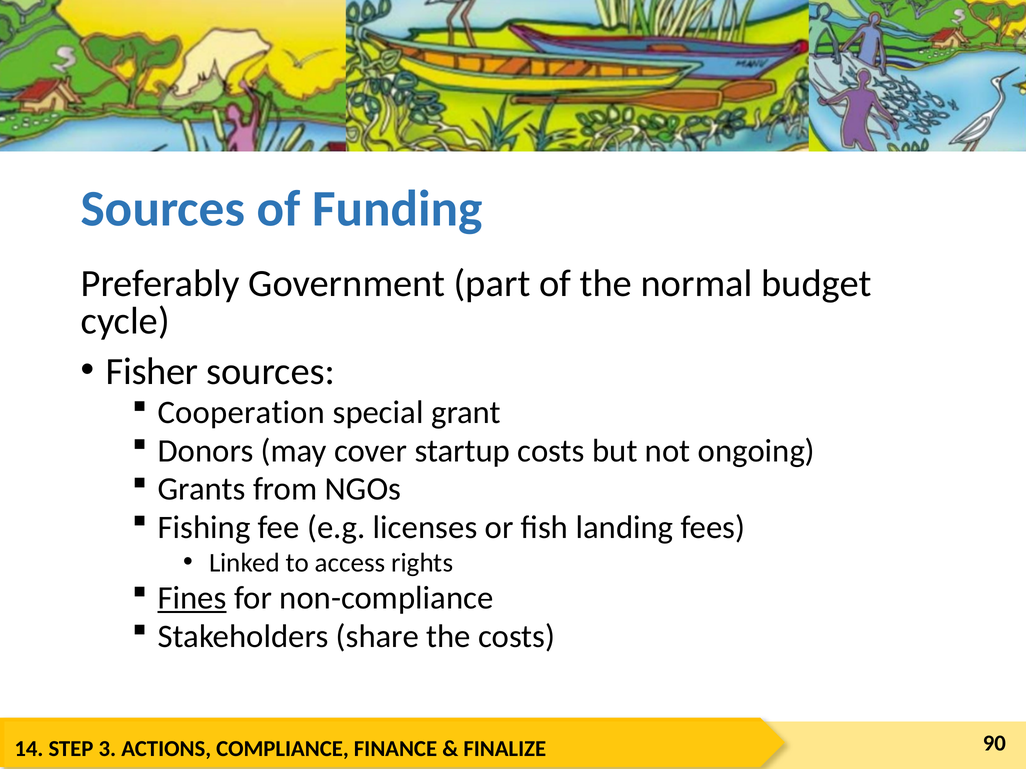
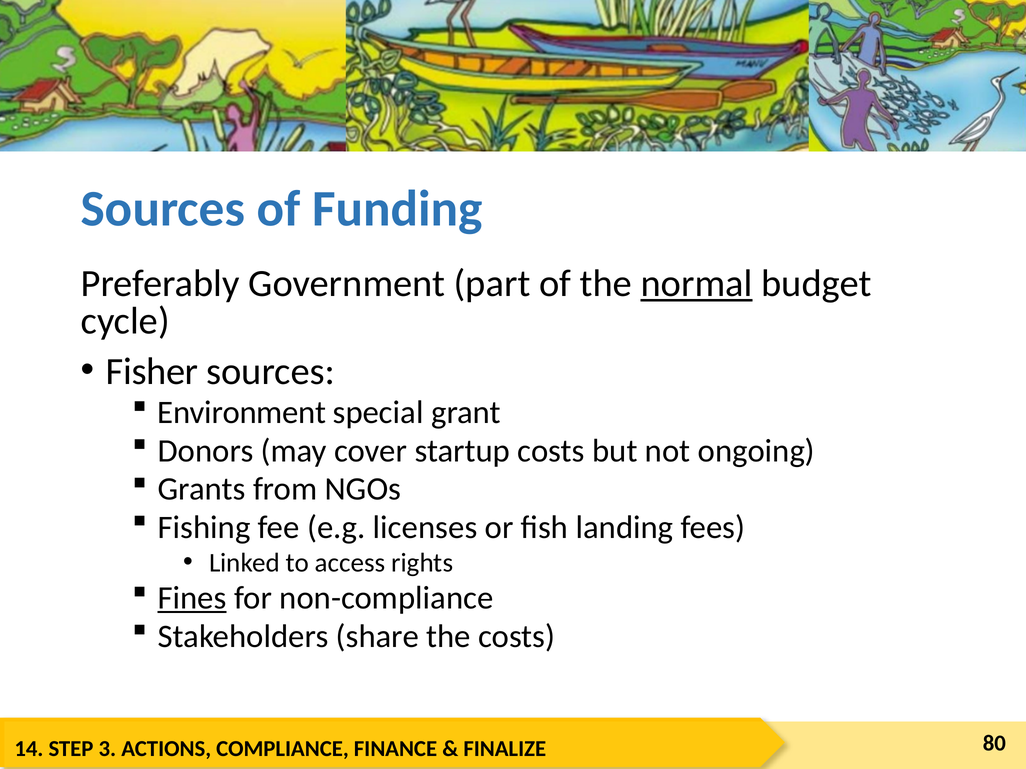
normal underline: none -> present (697, 284)
Cooperation: Cooperation -> Environment (242, 413)
90: 90 -> 80 (994, 744)
